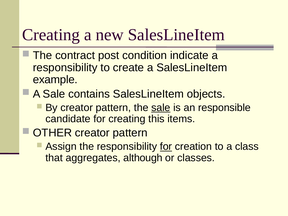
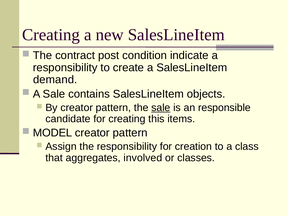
example: example -> demand (55, 80)
OTHER: OTHER -> MODEL (53, 133)
for underline: present -> none (166, 147)
although: although -> involved (143, 158)
